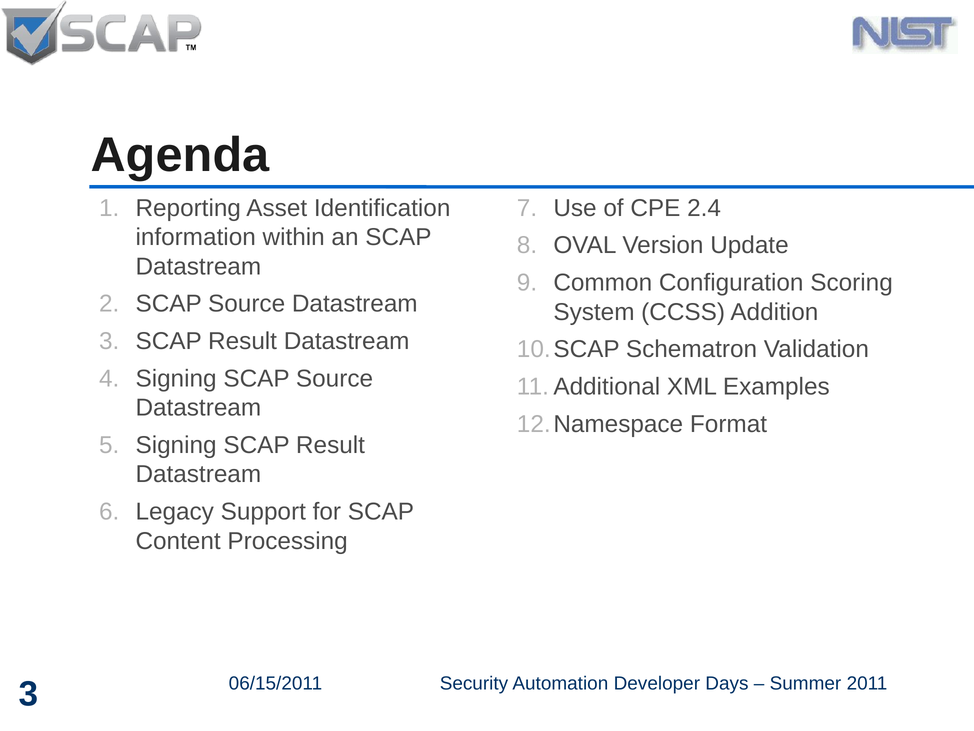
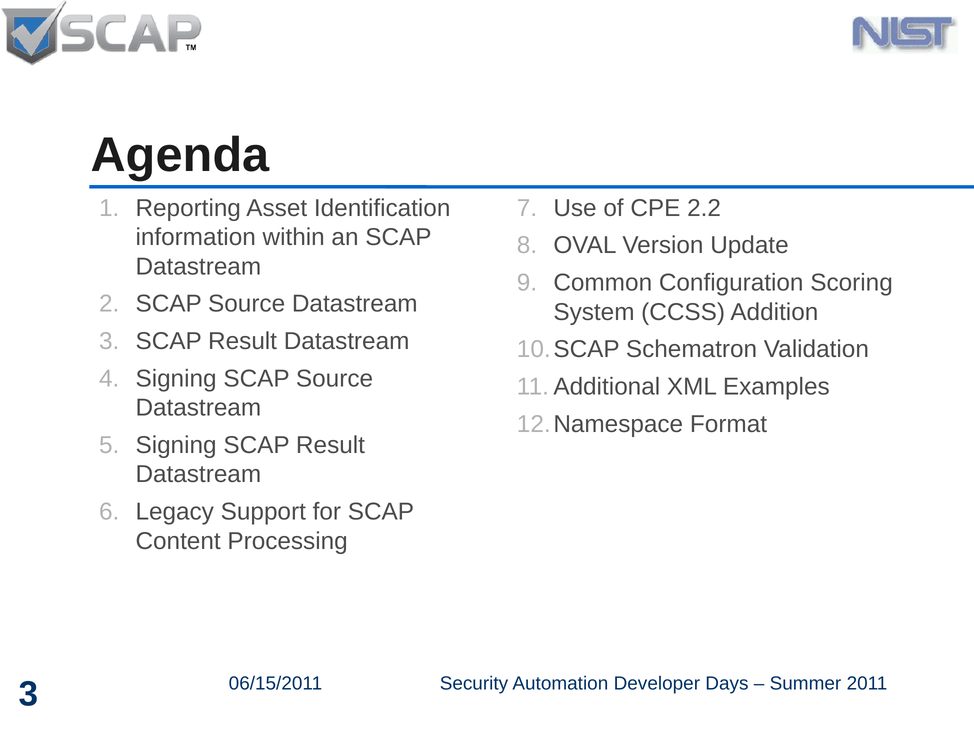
2.4: 2.4 -> 2.2 (704, 208)
